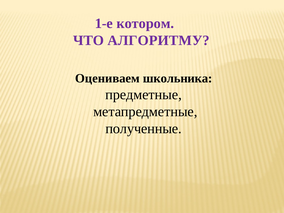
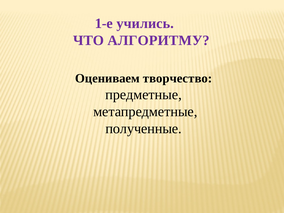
котором: котором -> учились (145, 23)
школьника: школьника -> творчество (178, 78)
